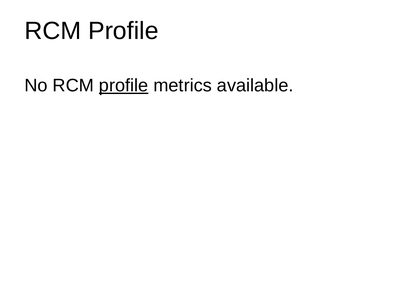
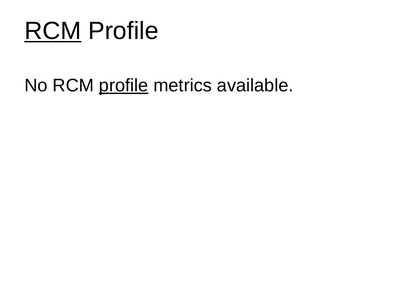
RCM underline: none -> present (53, 31)
